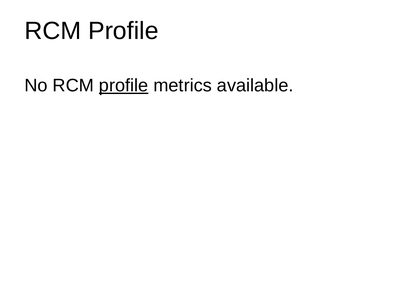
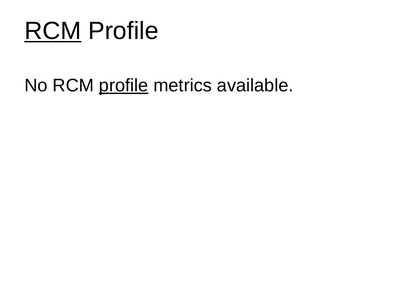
RCM underline: none -> present (53, 31)
